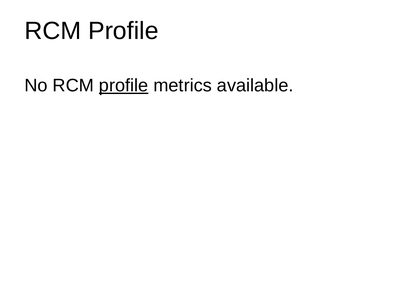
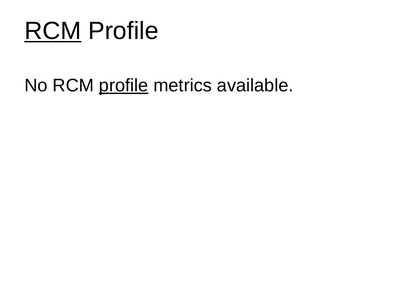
RCM underline: none -> present (53, 31)
